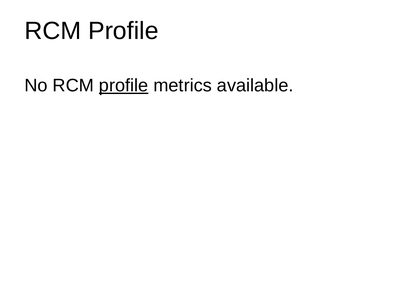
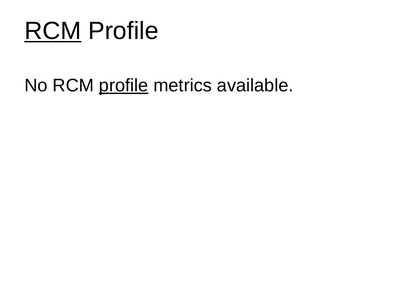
RCM underline: none -> present (53, 31)
